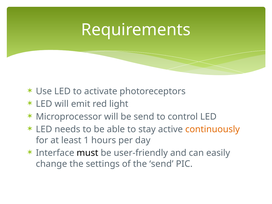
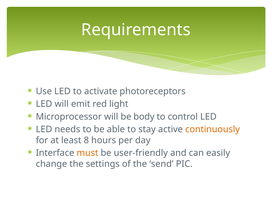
be send: send -> body (144, 117)
1: 1 -> 8 (86, 140)
must colour: black -> orange (87, 153)
